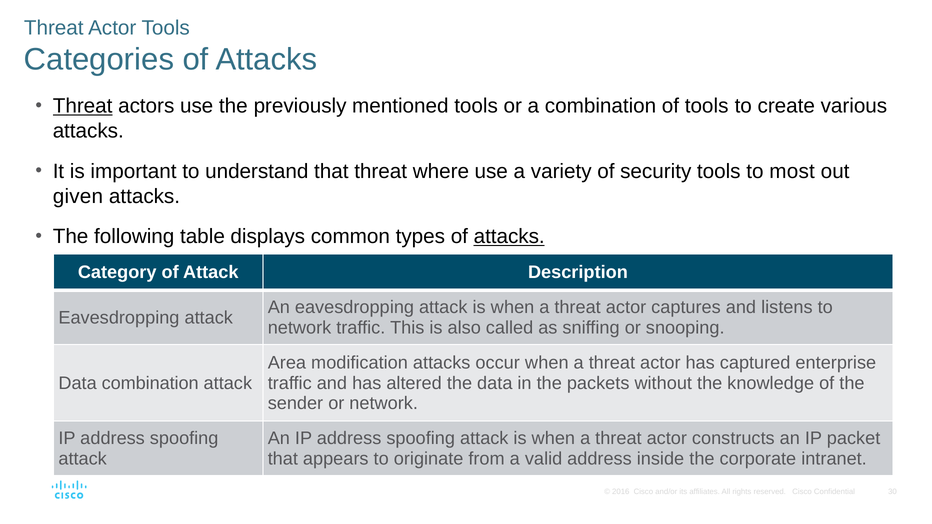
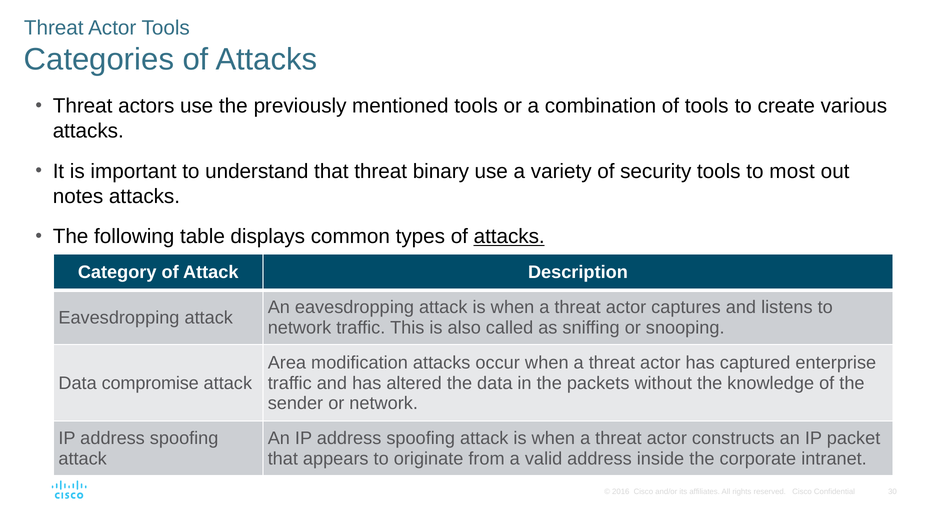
Threat underline: present -> none (83, 106)
where: where -> binary (441, 171)
given: given -> notes (78, 196)
Data combination: combination -> compromise (150, 383)
